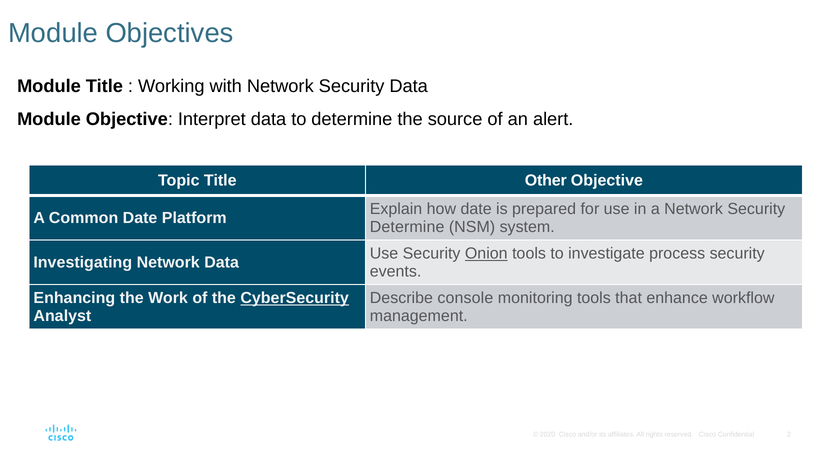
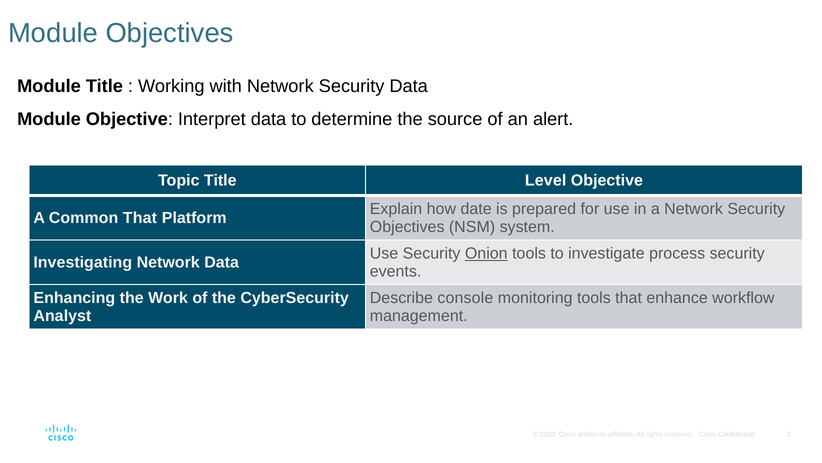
Other: Other -> Level (546, 180)
Common Date: Date -> That (140, 218)
Determine: Determine -> Objectives (407, 227)
CyberSecurity underline: present -> none (295, 298)
